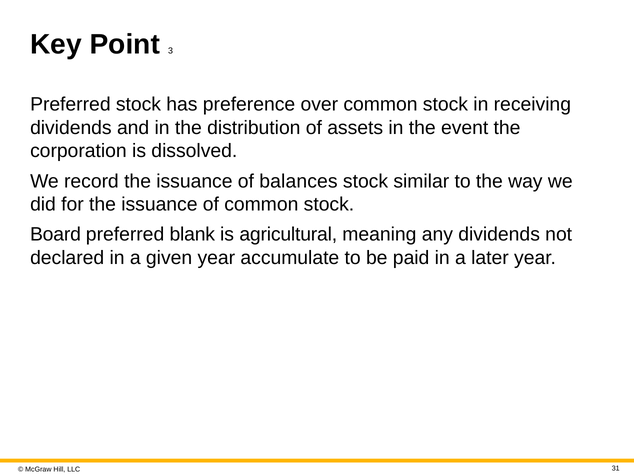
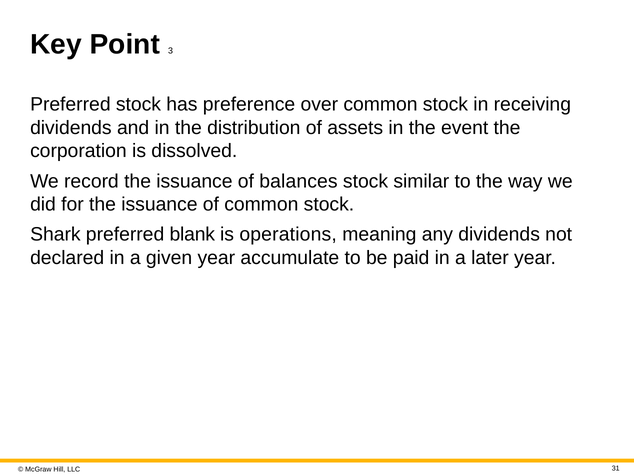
Board: Board -> Shark (55, 235)
agricultural: agricultural -> operations (288, 235)
